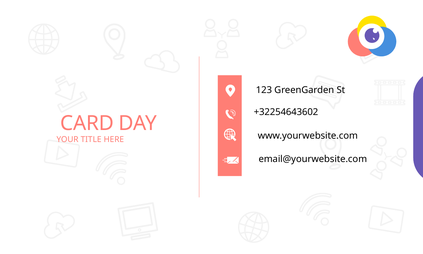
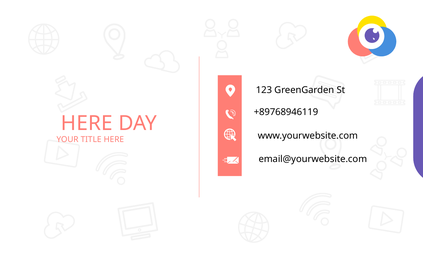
+32254643602: +32254643602 -> +89768946119 (286, 112)
CARD: CARD -> HERE (87, 123)
